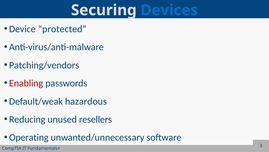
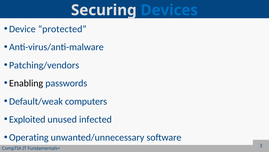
Enabling colour: red -> black (26, 83)
hazardous: hazardous -> computers (86, 101)
Reducing: Reducing -> Exploited (27, 119)
resellers: resellers -> infected (95, 119)
